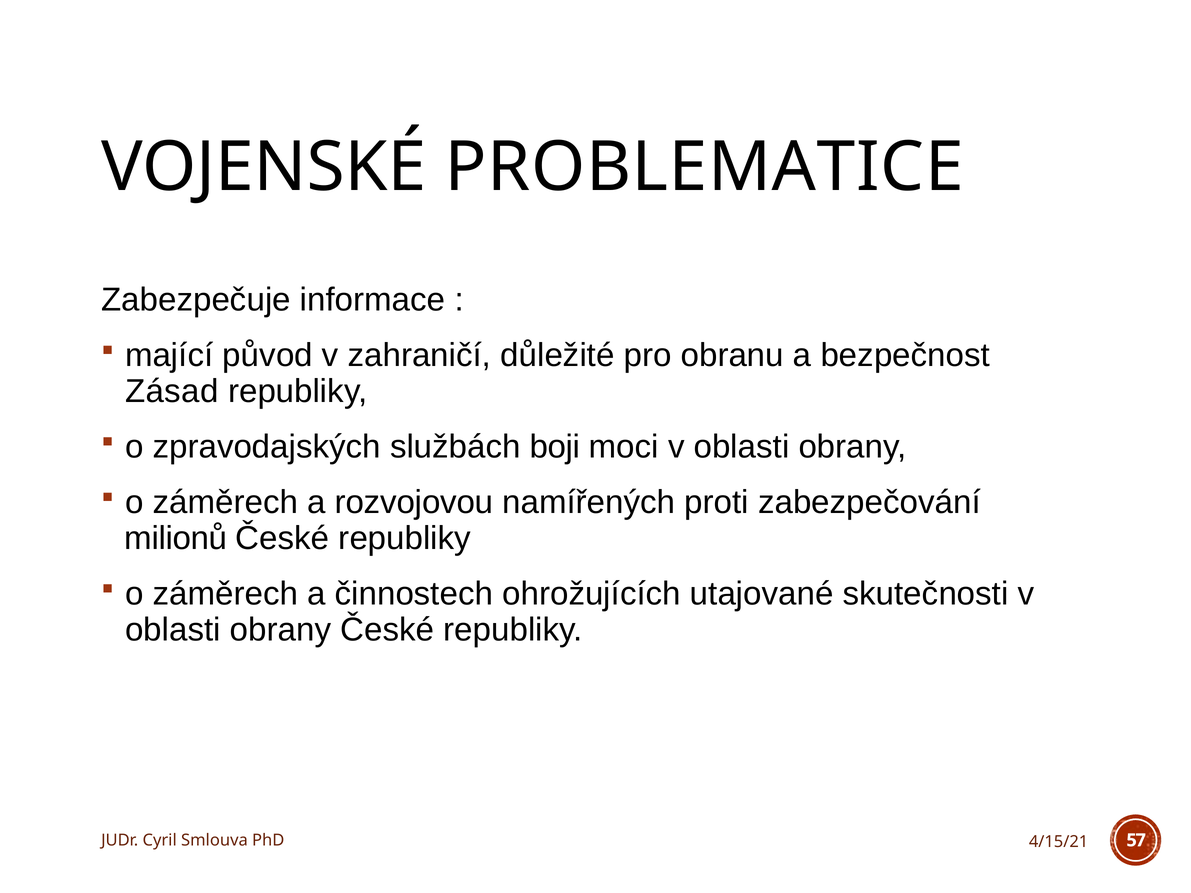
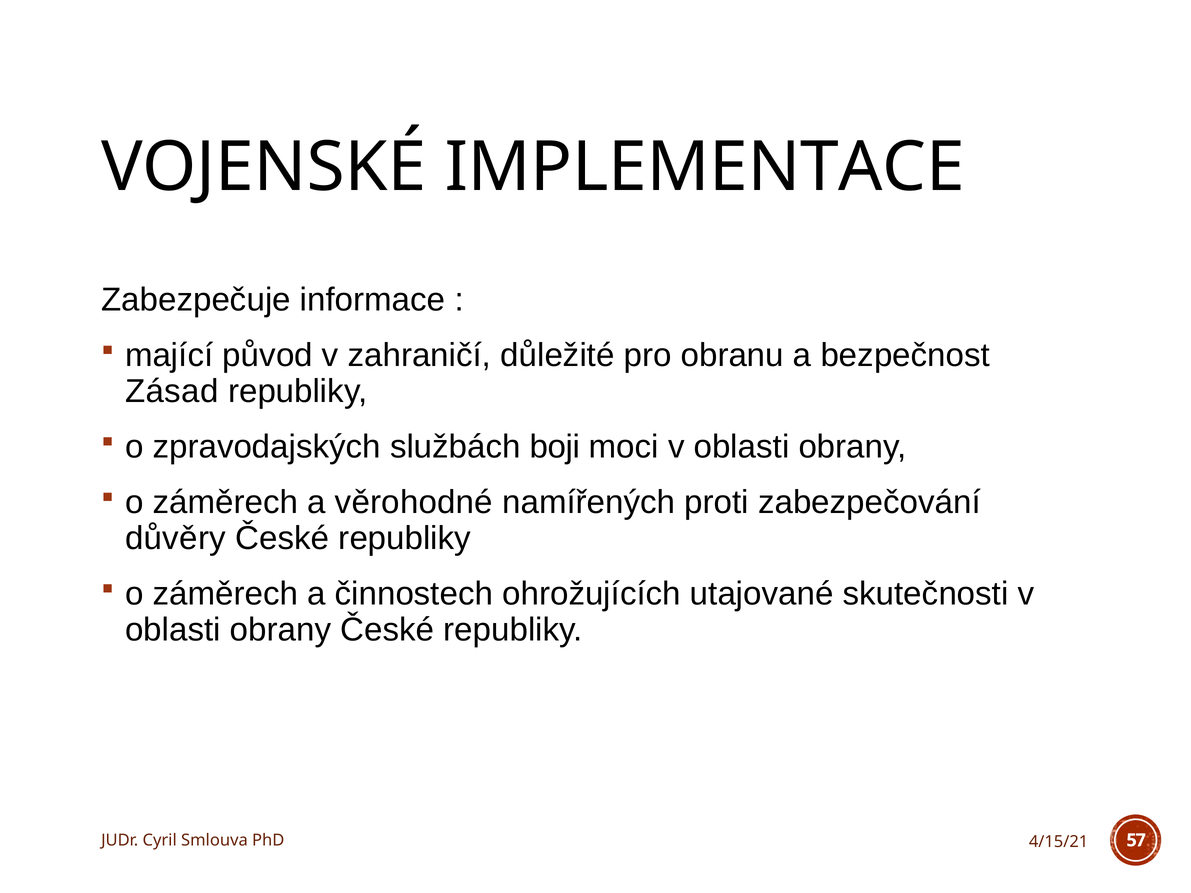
PROBLEMATICE: PROBLEMATICE -> IMPLEMENTACE (705, 167)
rozvojovou: rozvojovou -> věrohodné (414, 503)
milionů: milionů -> důvěry (176, 538)
